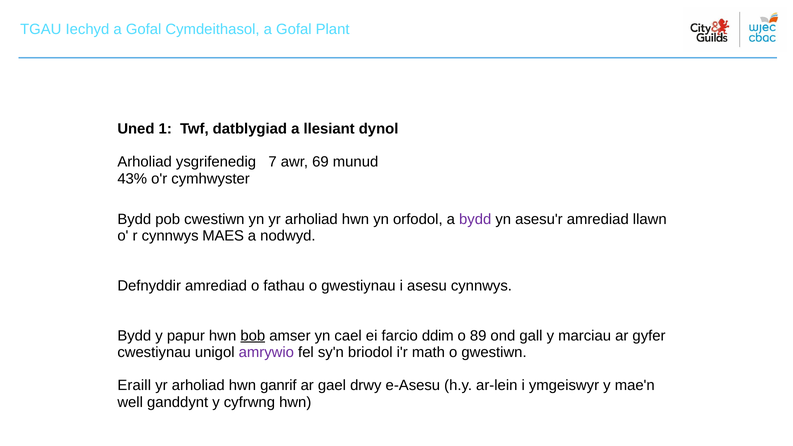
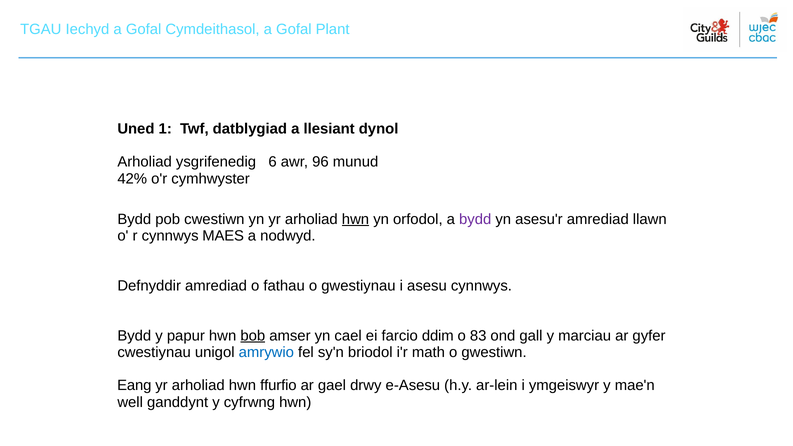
7: 7 -> 6 (273, 162)
69: 69 -> 96 (320, 162)
43%: 43% -> 42% (132, 179)
hwn underline: none -> present (355, 219)
89: 89 -> 83 (478, 336)
amrywio colour: purple -> blue (266, 352)
Eraill: Eraill -> Eang (134, 386)
ganrif: ganrif -> ffurfio (278, 386)
